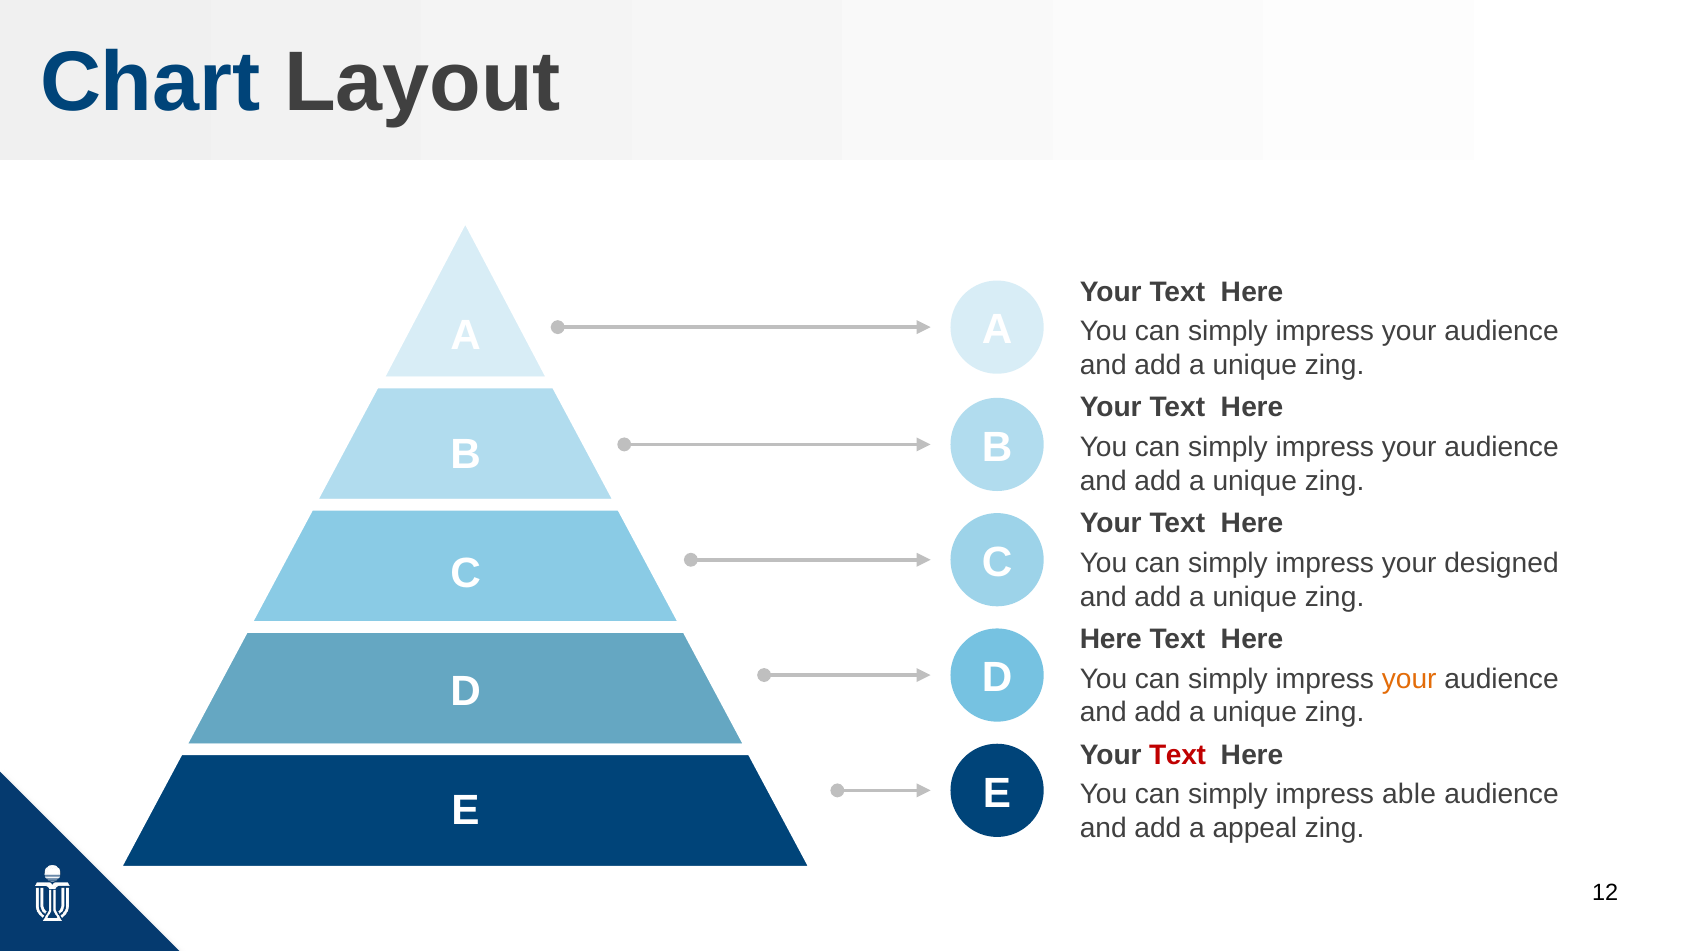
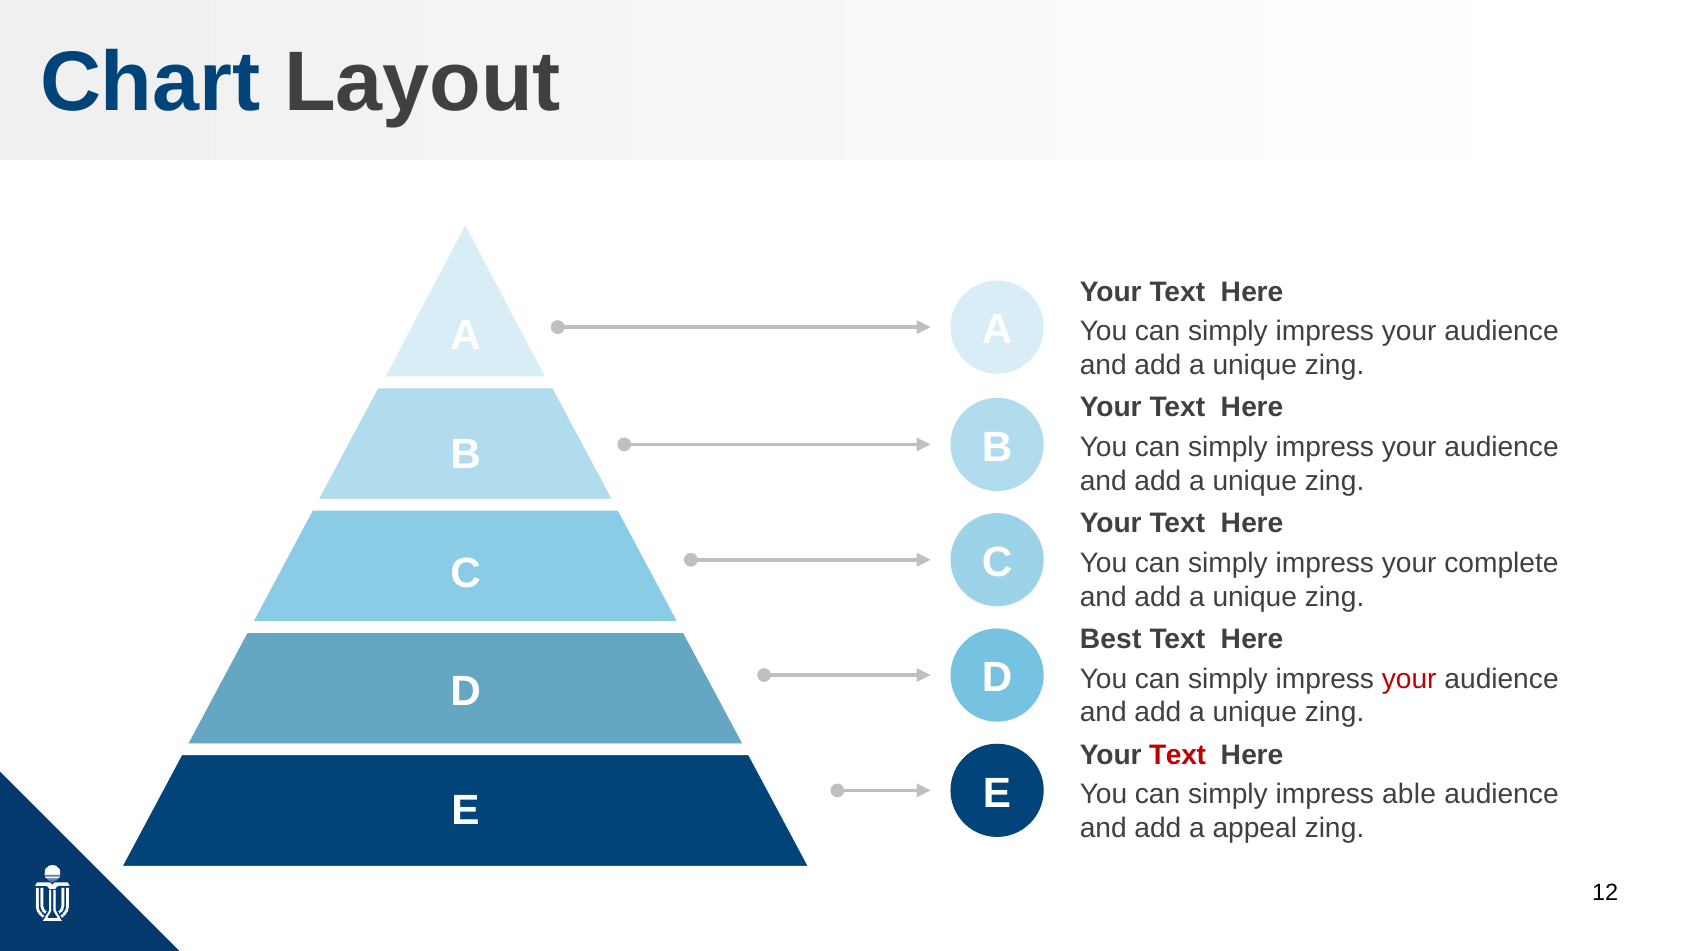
designed: designed -> complete (1501, 563)
Here: Here -> Best (1111, 639)
your colour: orange -> red (1409, 679)
